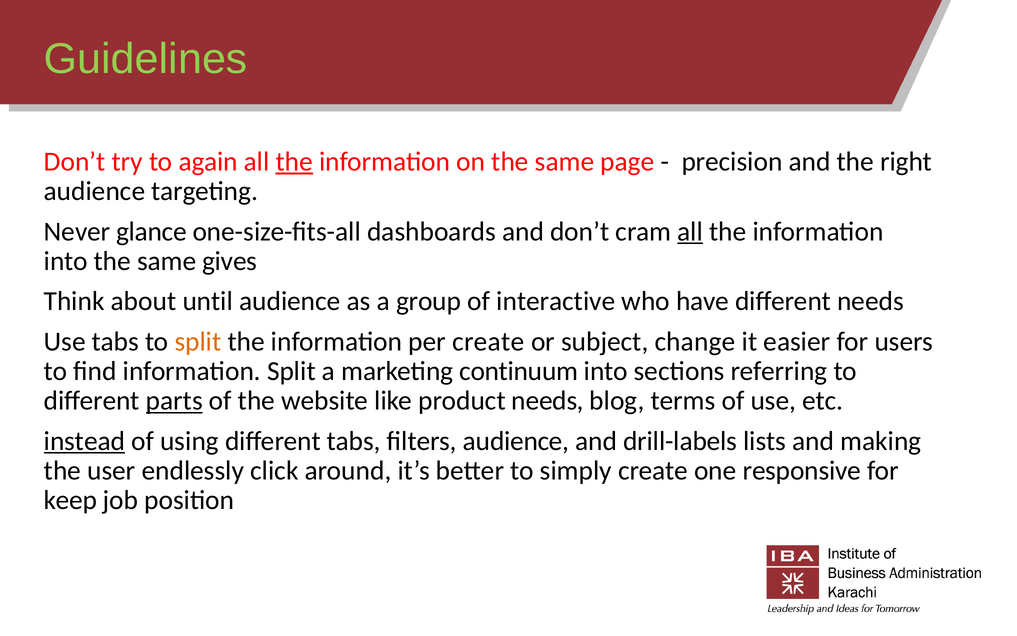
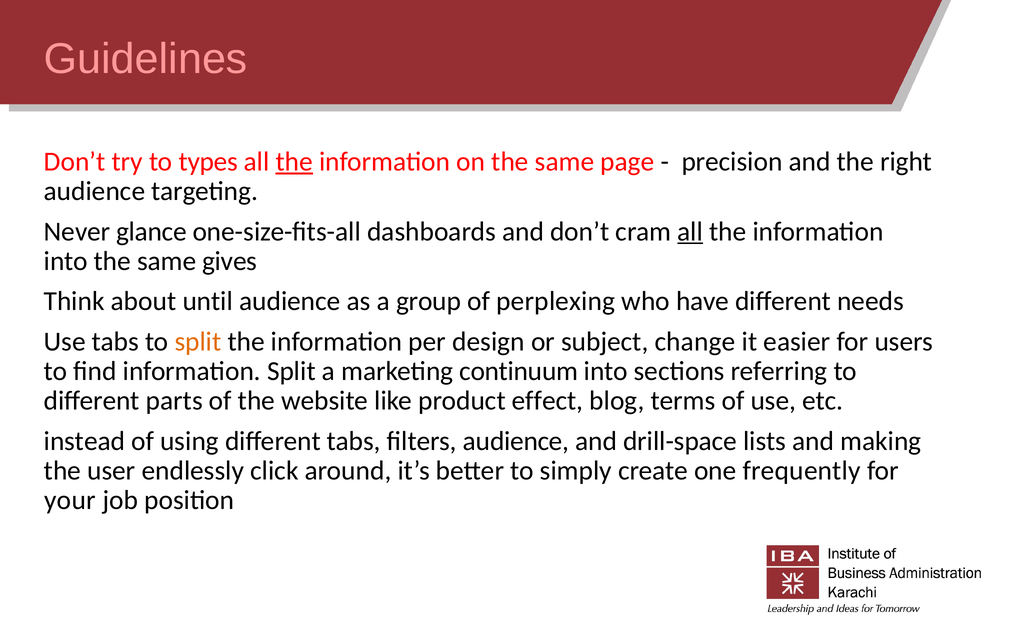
Guidelines colour: light green -> pink (146, 59)
again: again -> types (208, 162)
interactive: interactive -> perplexing (556, 302)
per create: create -> design (488, 342)
parts underline: present -> none (174, 401)
product needs: needs -> effect (548, 401)
instead underline: present -> none (84, 441)
drill-labels: drill-labels -> drill-space (680, 441)
responsive: responsive -> frequently (802, 471)
keep: keep -> your (70, 501)
